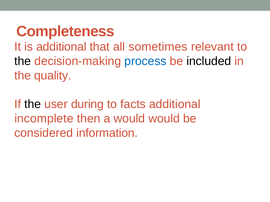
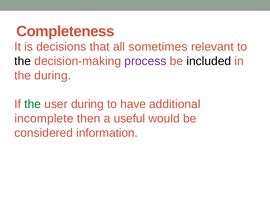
is additional: additional -> decisions (61, 47)
process colour: blue -> purple (145, 61)
the quality: quality -> during (53, 76)
the colour: black -> green (33, 104)
facts: facts -> have (133, 104)
a would: would -> useful (129, 119)
